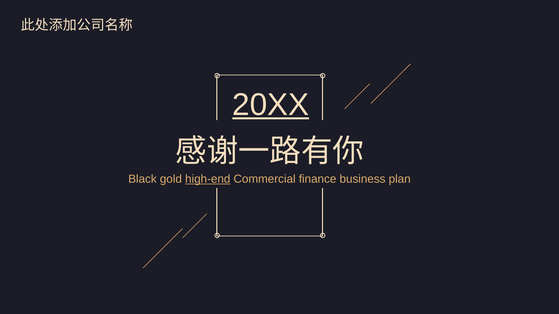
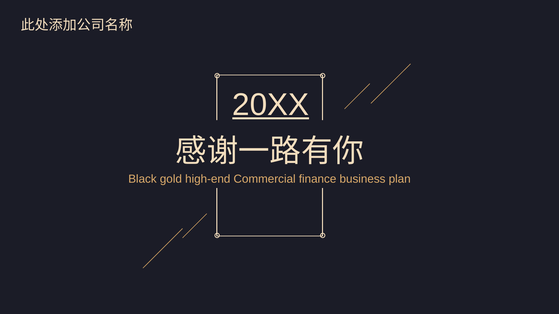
high-end underline: present -> none (208, 179)
